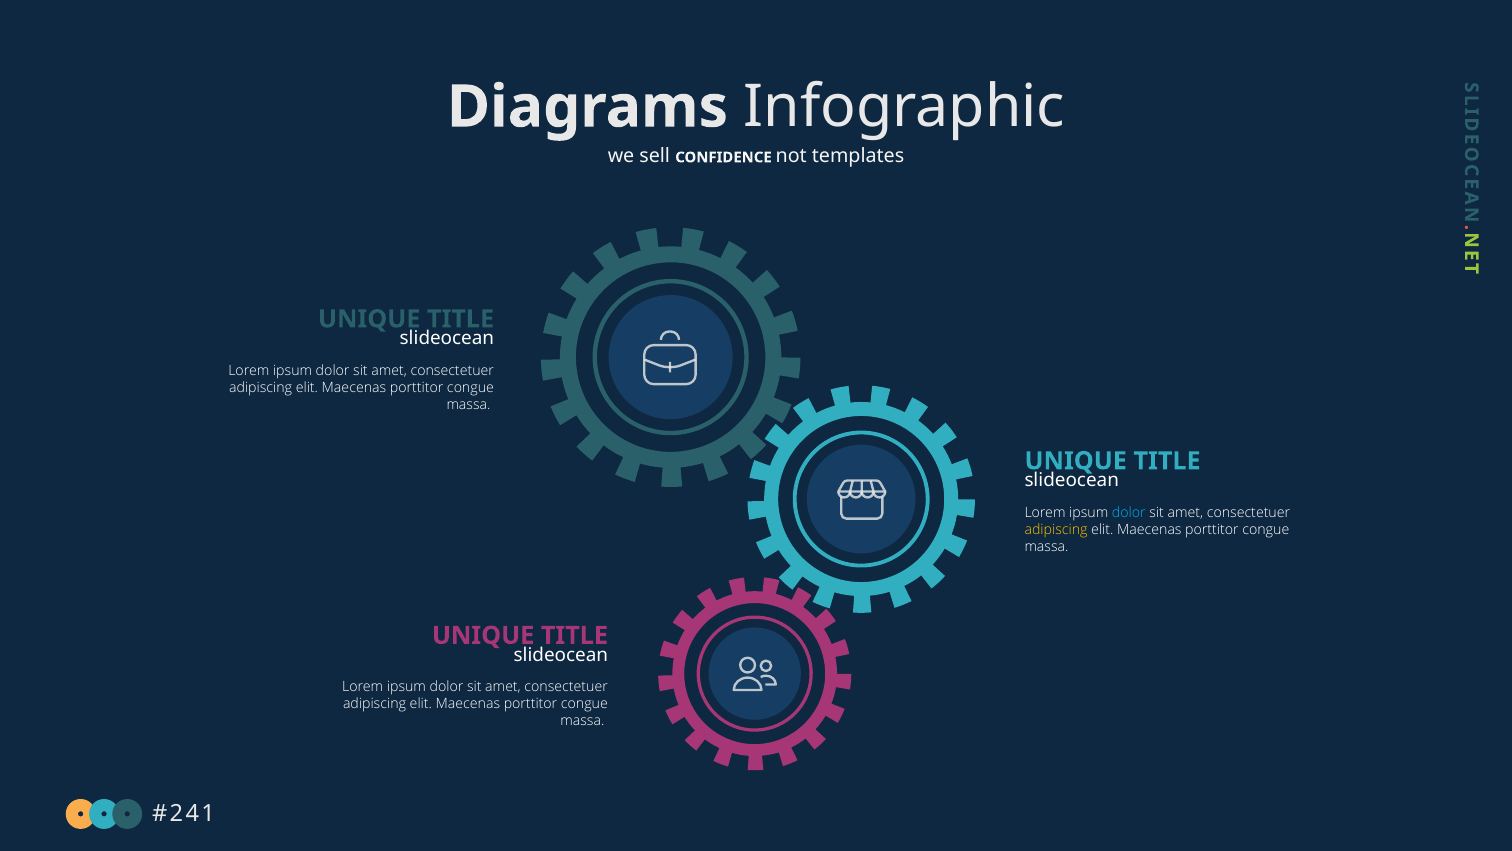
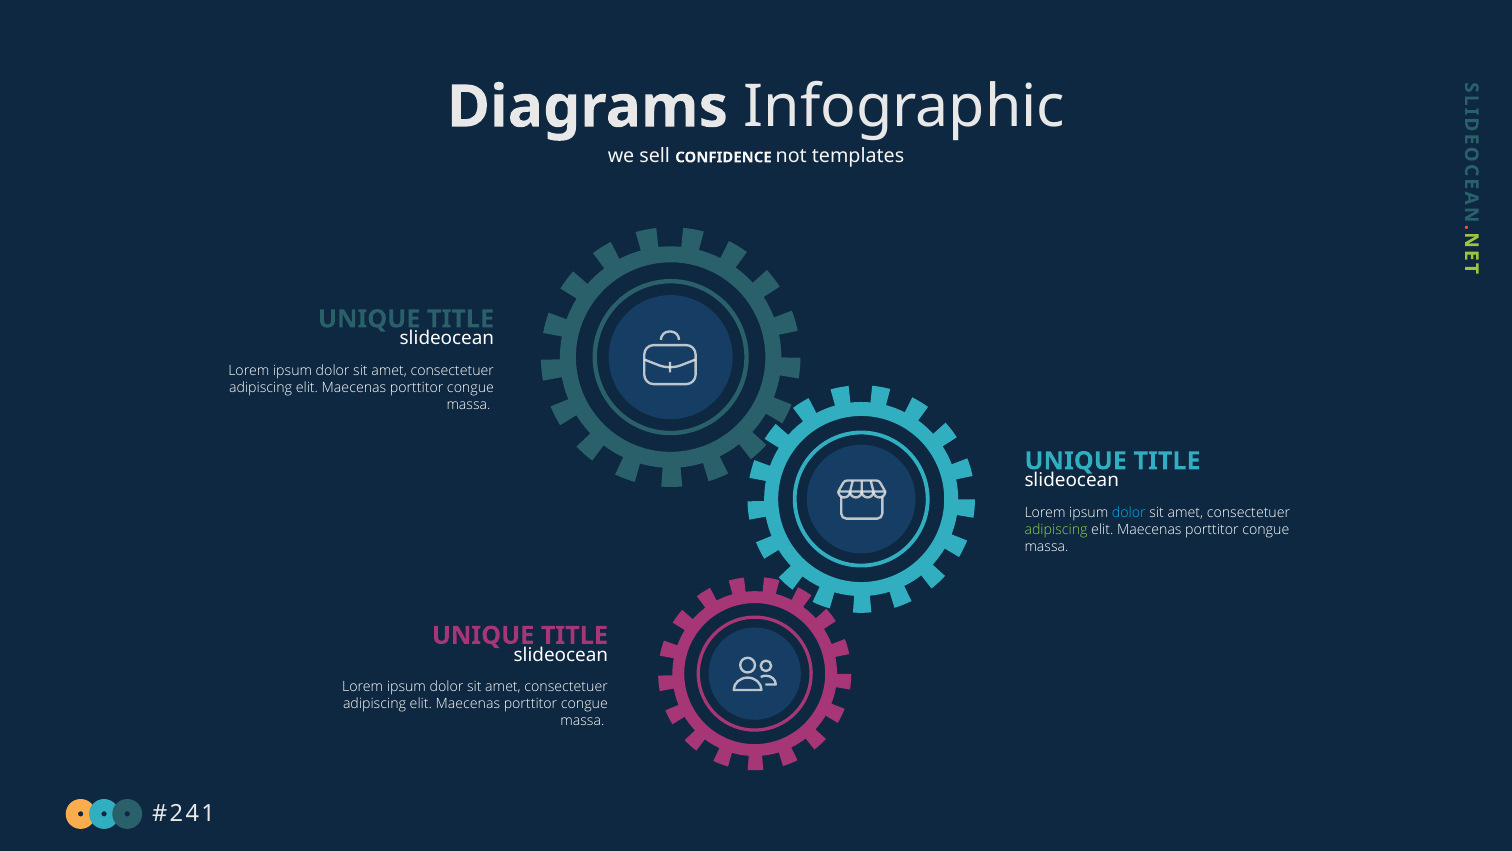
adipiscing colour: yellow -> light green (1056, 529)
